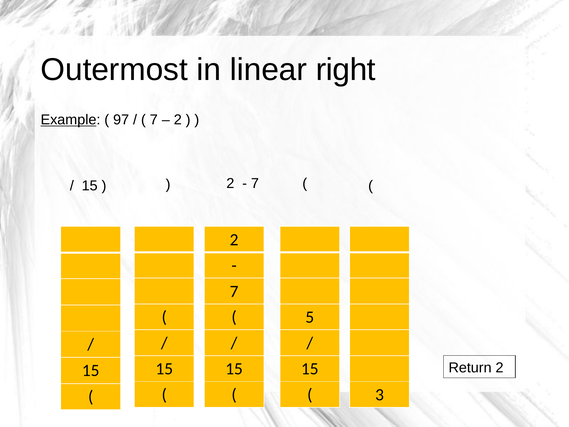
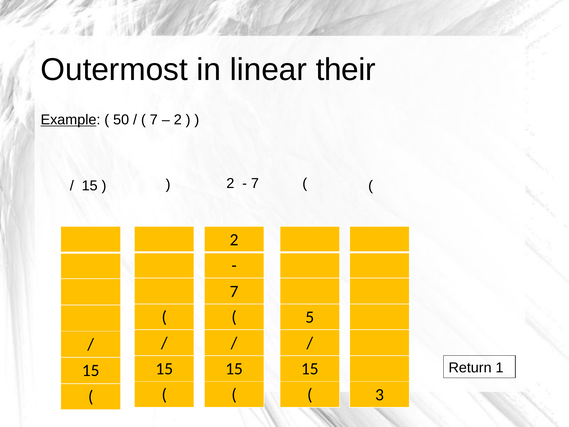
right: right -> their (346, 70)
97: 97 -> 50 (121, 120)
Return 2: 2 -> 1 (500, 367)
